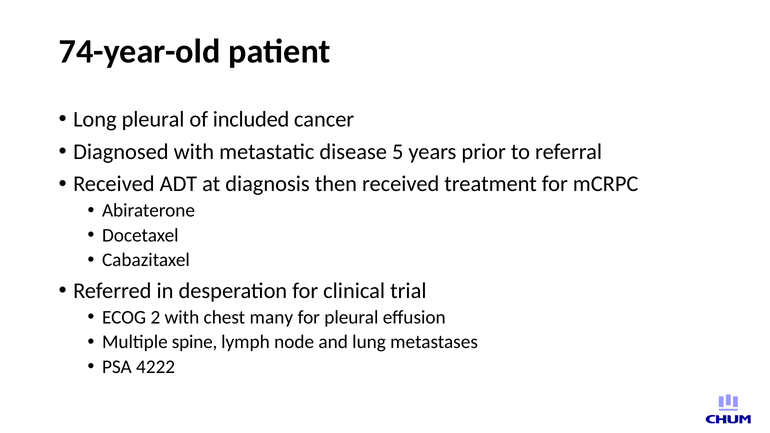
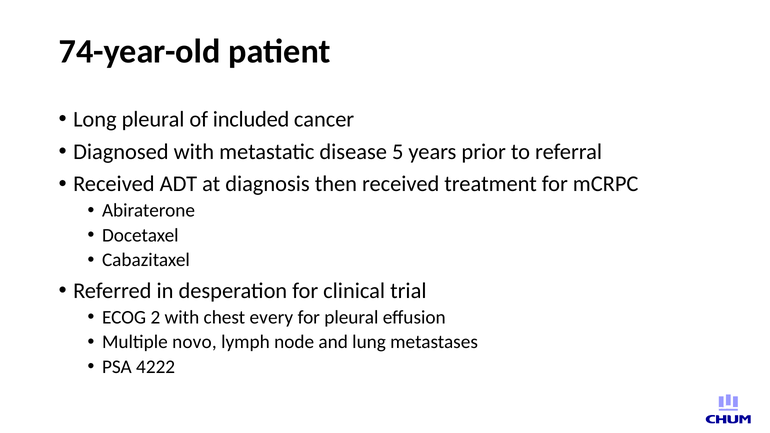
many: many -> every (271, 317)
spine: spine -> novo (194, 342)
